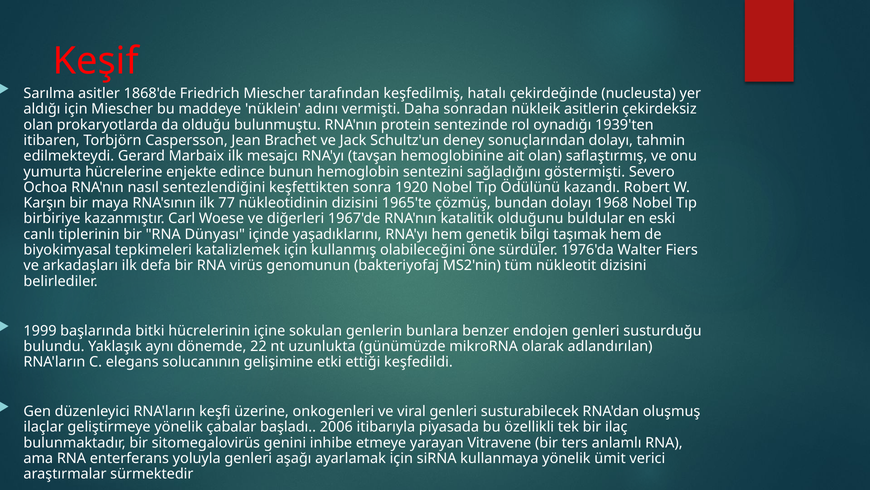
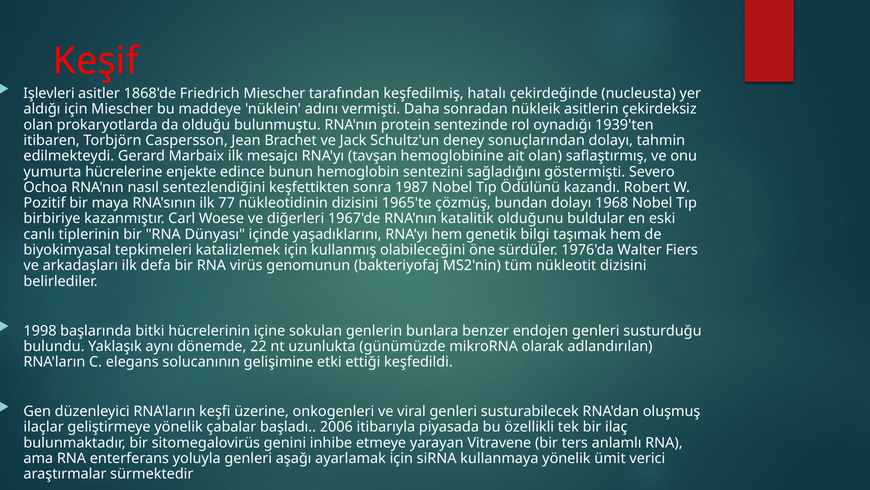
Sarılma: Sarılma -> Işlevleri (49, 93)
1920: 1920 -> 1987 (412, 187)
Karşın: Karşın -> Pozitif (44, 203)
1999: 1999 -> 1998 (40, 330)
